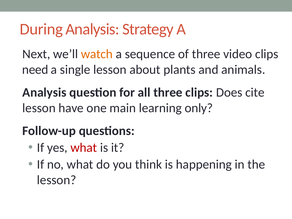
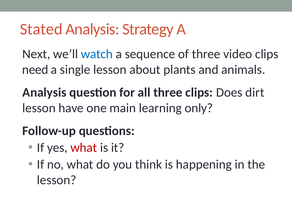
During: During -> Stated (41, 29)
watch colour: orange -> blue (97, 54)
cite: cite -> dirt (255, 92)
